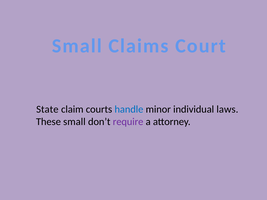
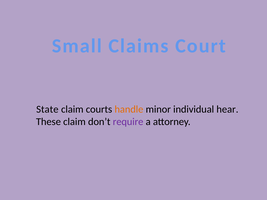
handle colour: blue -> orange (129, 109)
laws: laws -> hear (227, 109)
These small: small -> claim (74, 122)
